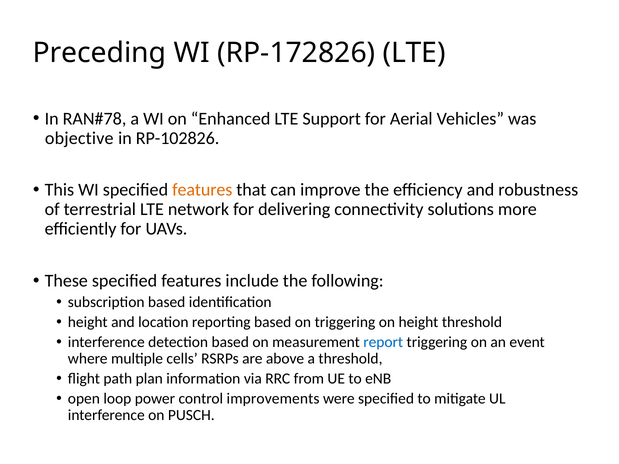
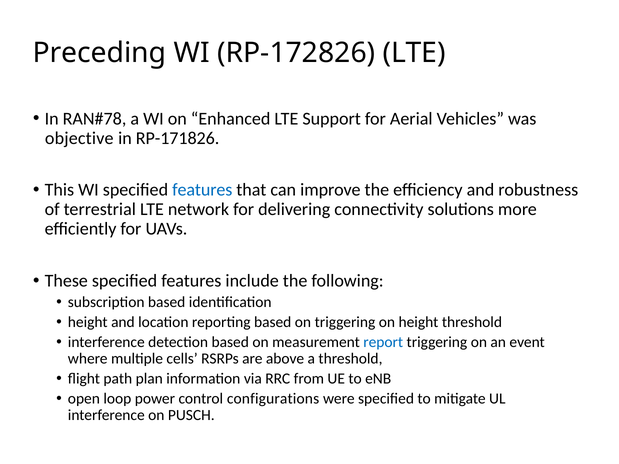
RP-102826: RP-102826 -> RP-171826 (178, 138)
features colour: orange -> blue (202, 190)
improvements: improvements -> configurations (273, 399)
